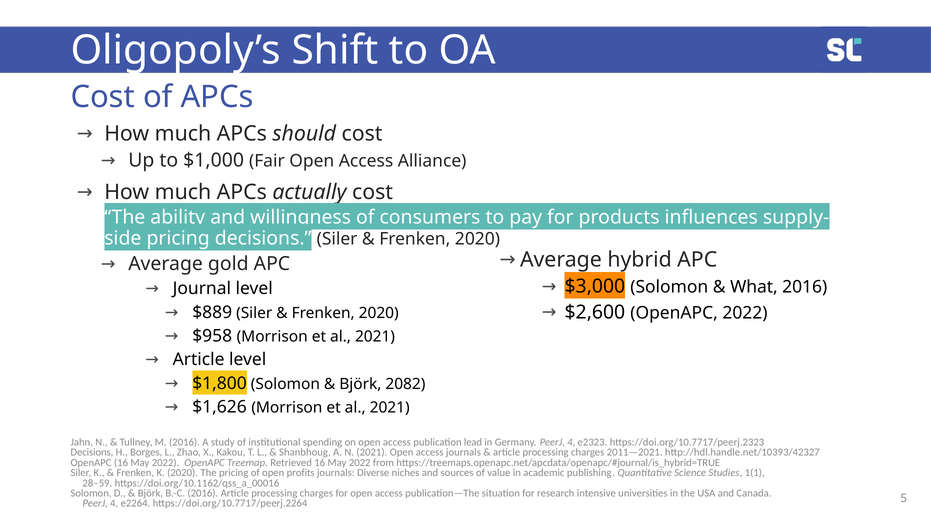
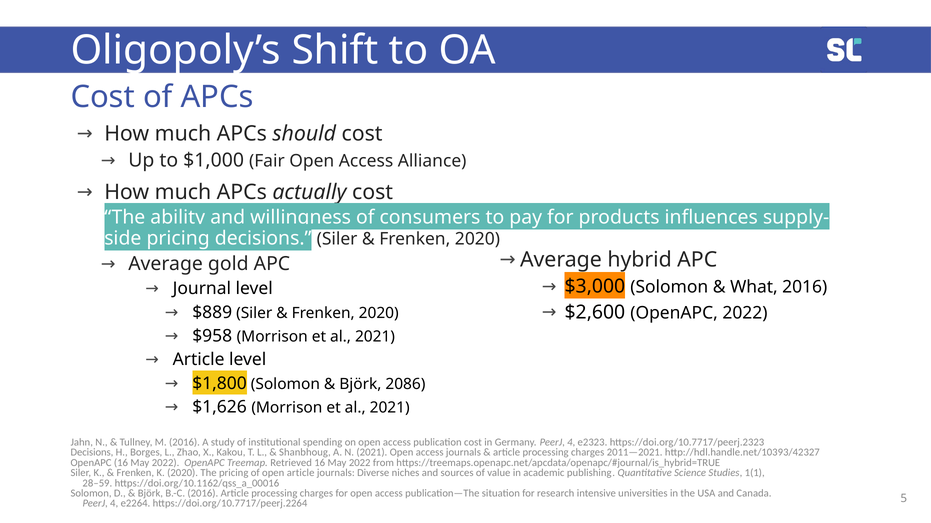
2082: 2082 -> 2086 (405, 384)
publication lead: lead -> cost (473, 443)
open profits: profits -> article (301, 473)
